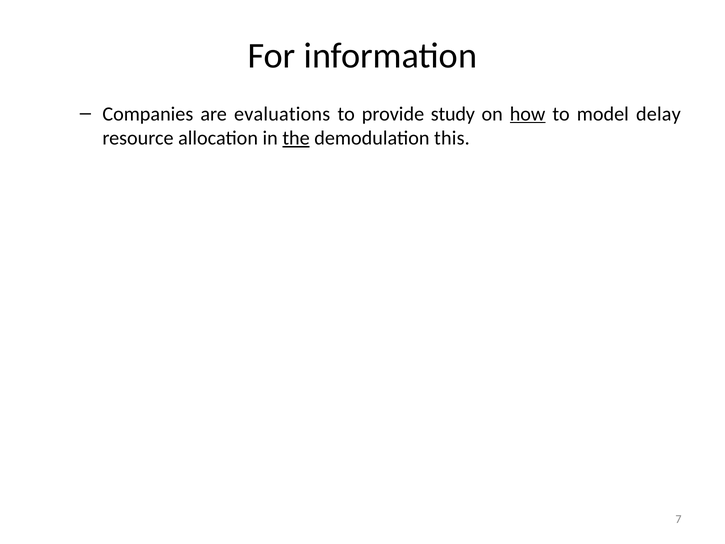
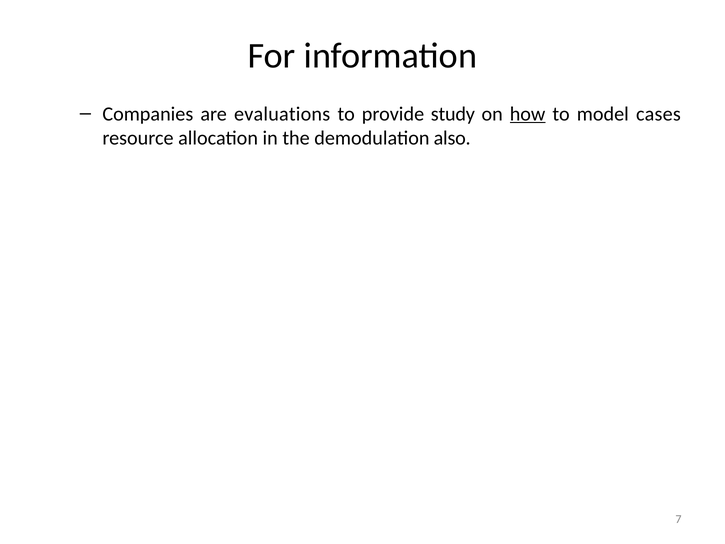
delay: delay -> cases (658, 114)
the underline: present -> none (296, 138)
this: this -> also (452, 138)
